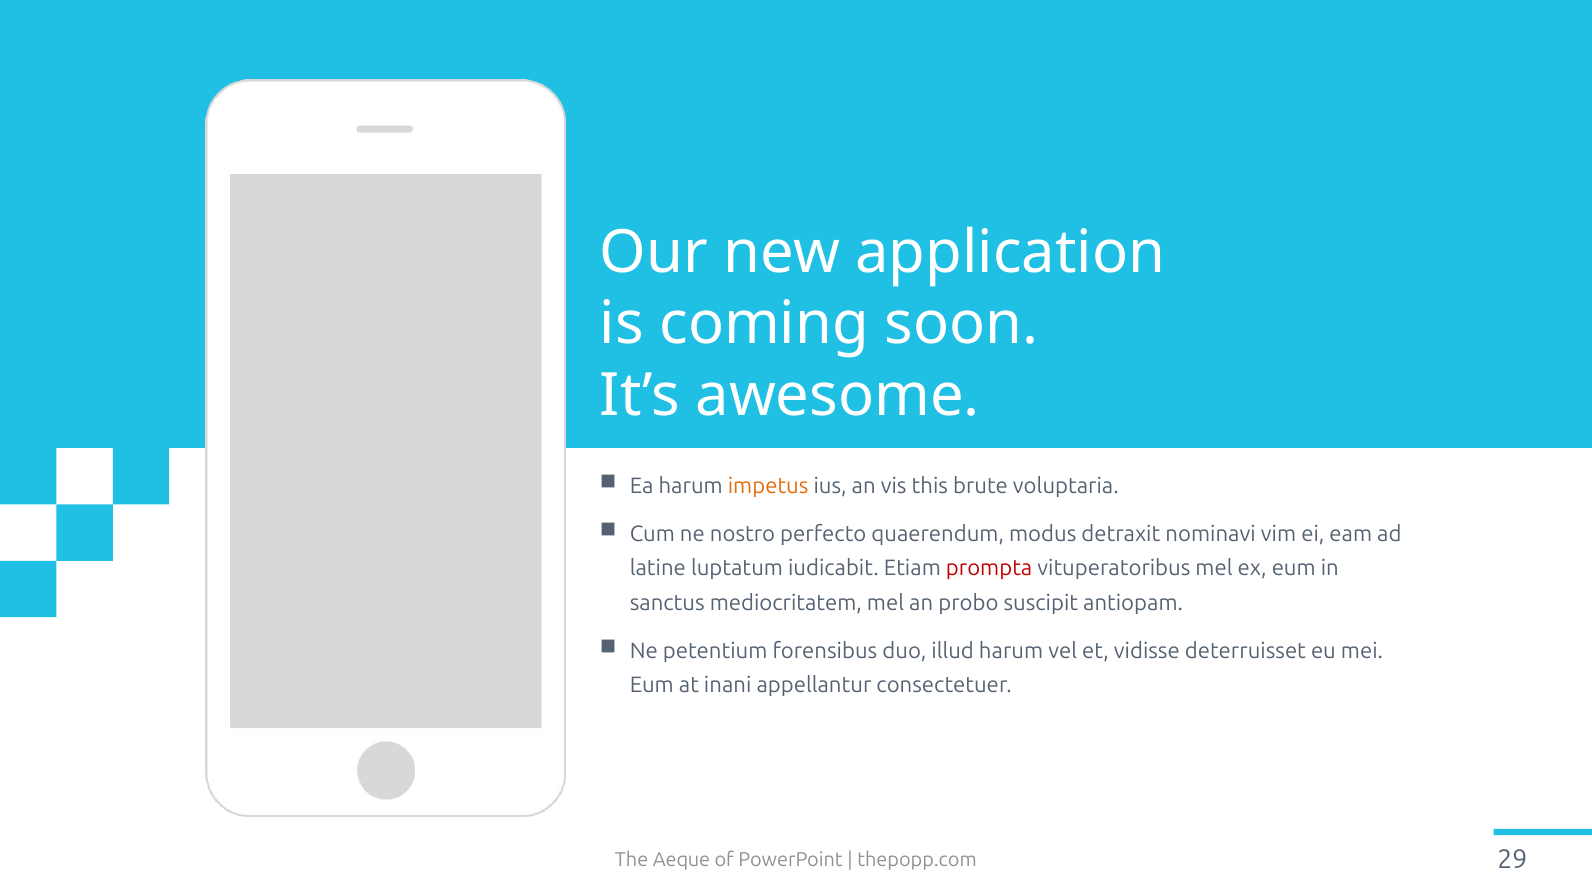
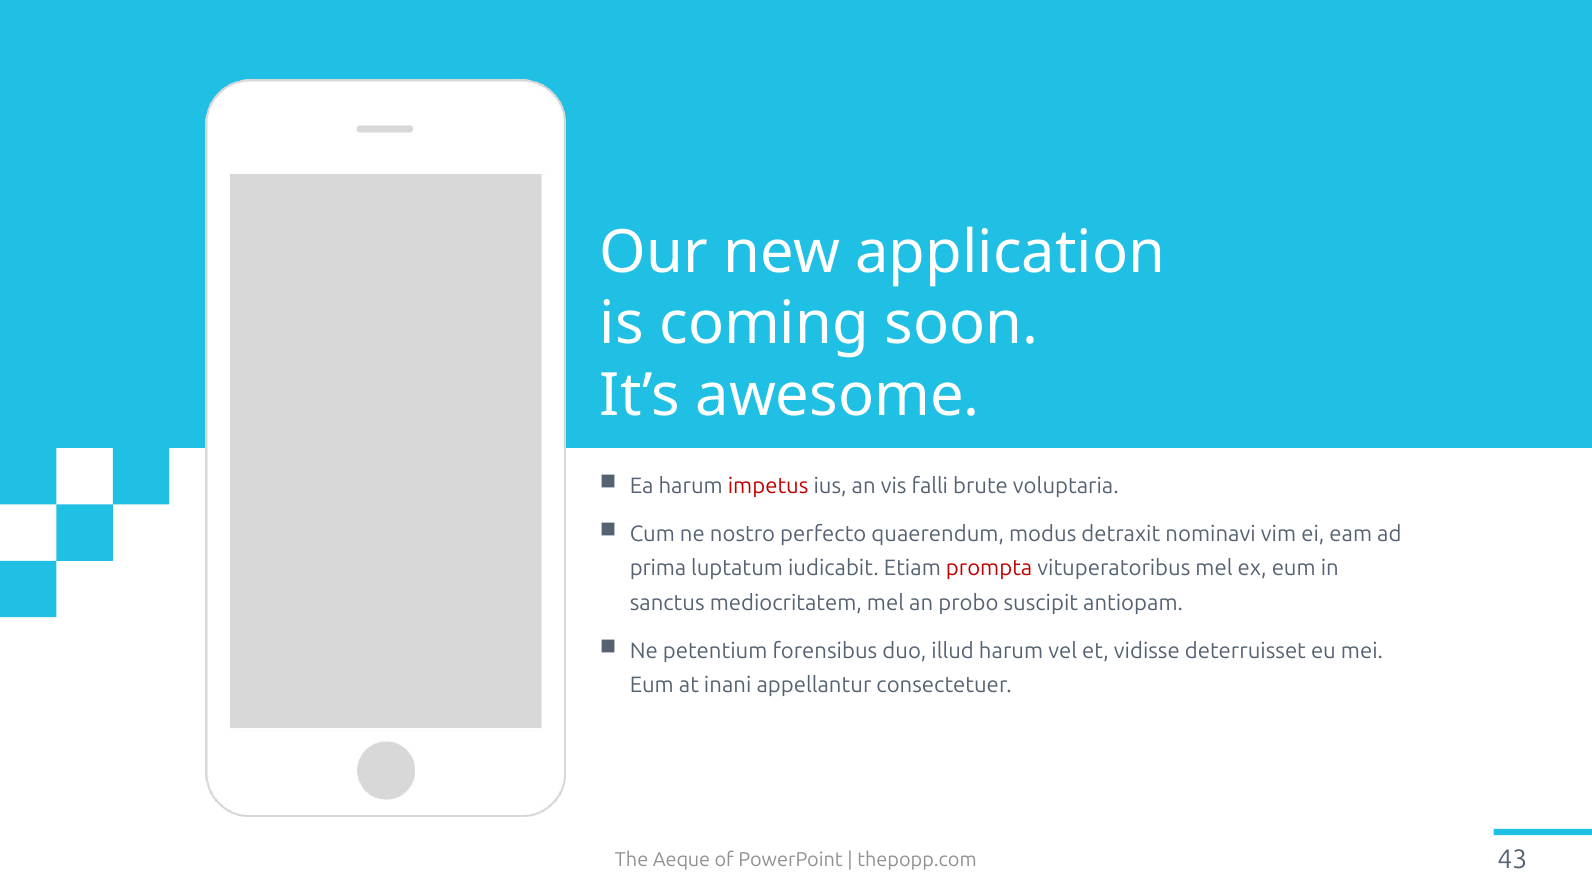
impetus colour: orange -> red (768, 486)
this: this -> falli (930, 486)
latine: latine -> prima (658, 568)
29: 29 -> 43 (1512, 859)
